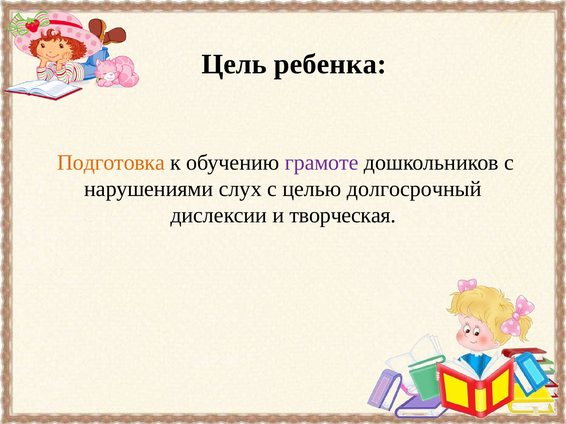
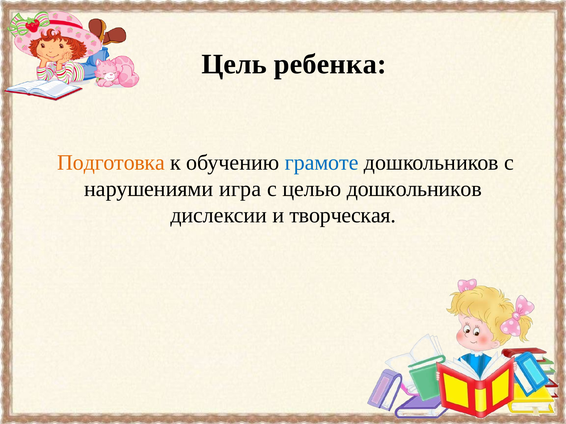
грамоте colour: purple -> blue (322, 163)
слух: слух -> игра (240, 189)
целью долгосрочный: долгосрочный -> дошкольников (414, 189)
